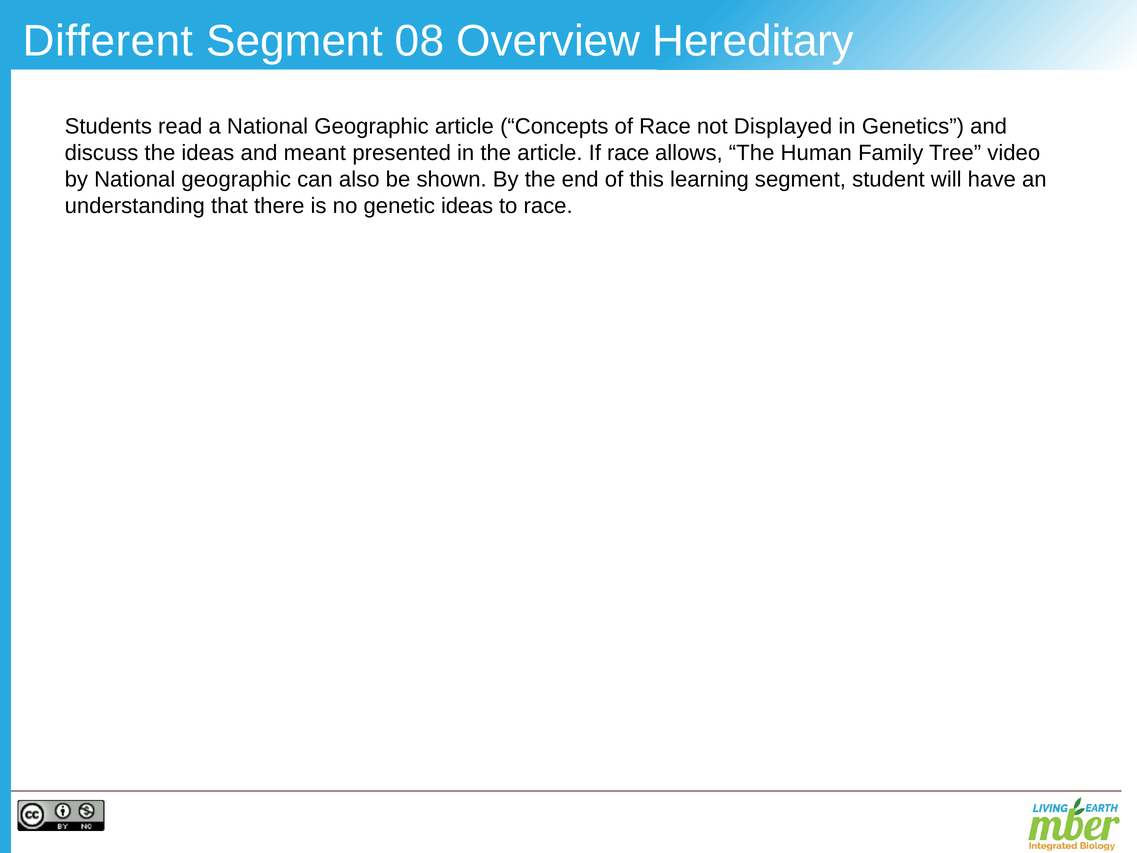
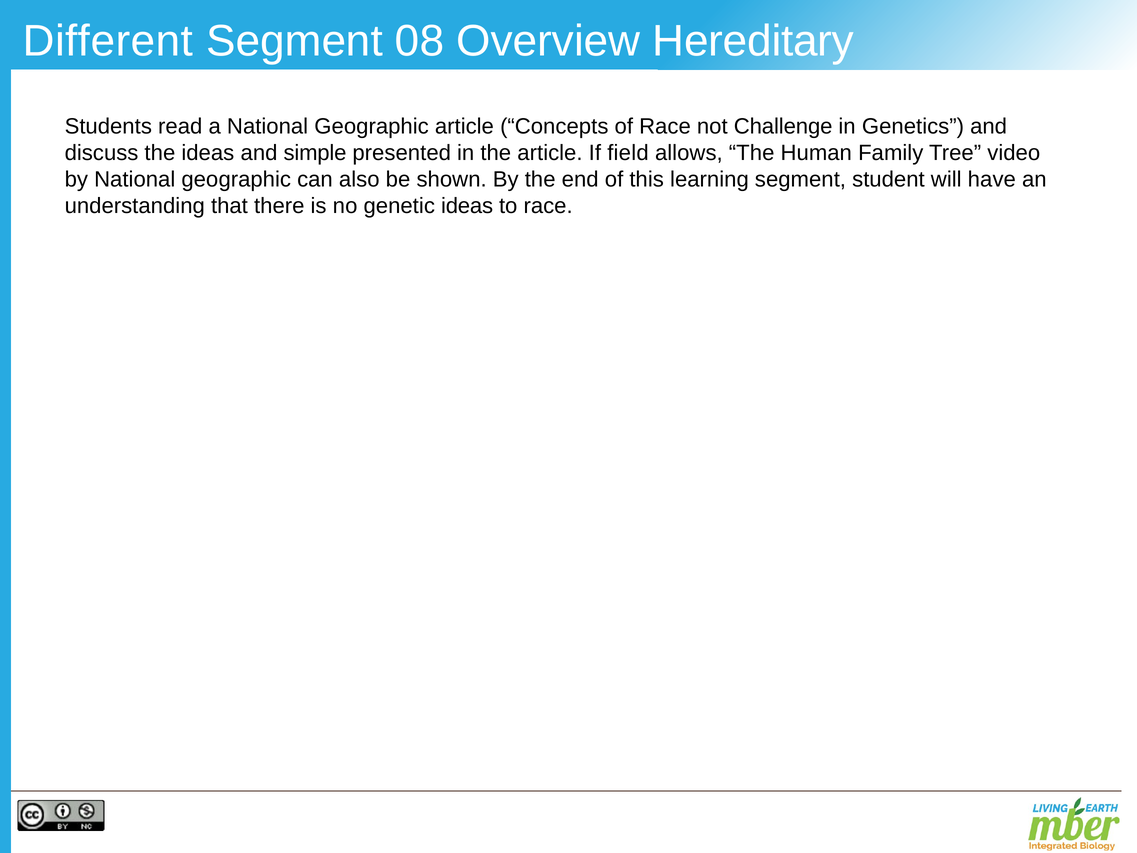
Displayed: Displayed -> Challenge (783, 126)
meant: meant -> simple (315, 153)
If race: race -> field (628, 153)
